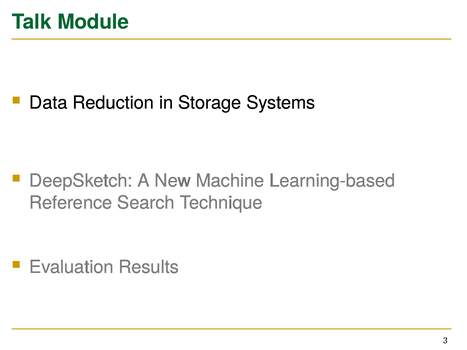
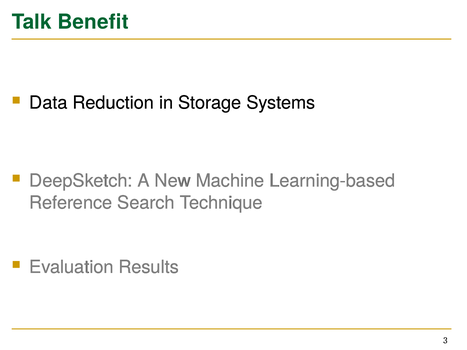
Module: Module -> Benefit (93, 22)
